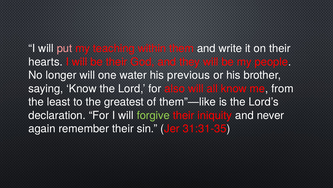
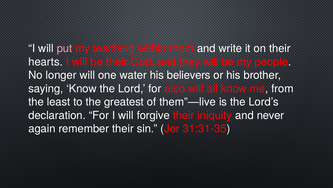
previous: previous -> believers (189, 75)
them”—like: them”—like -> them”—live (188, 102)
forgive colour: light green -> white (153, 115)
